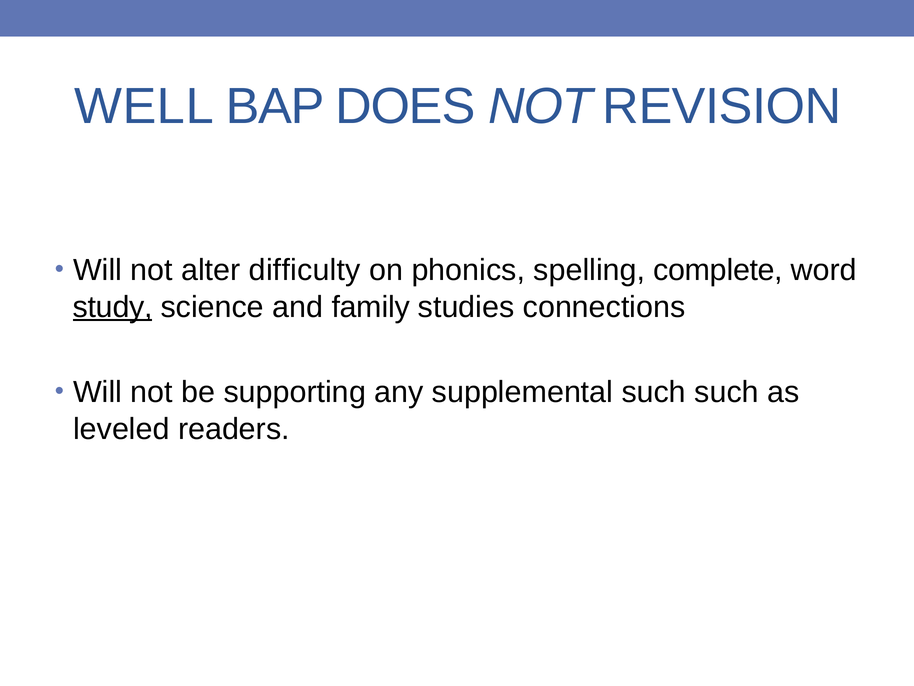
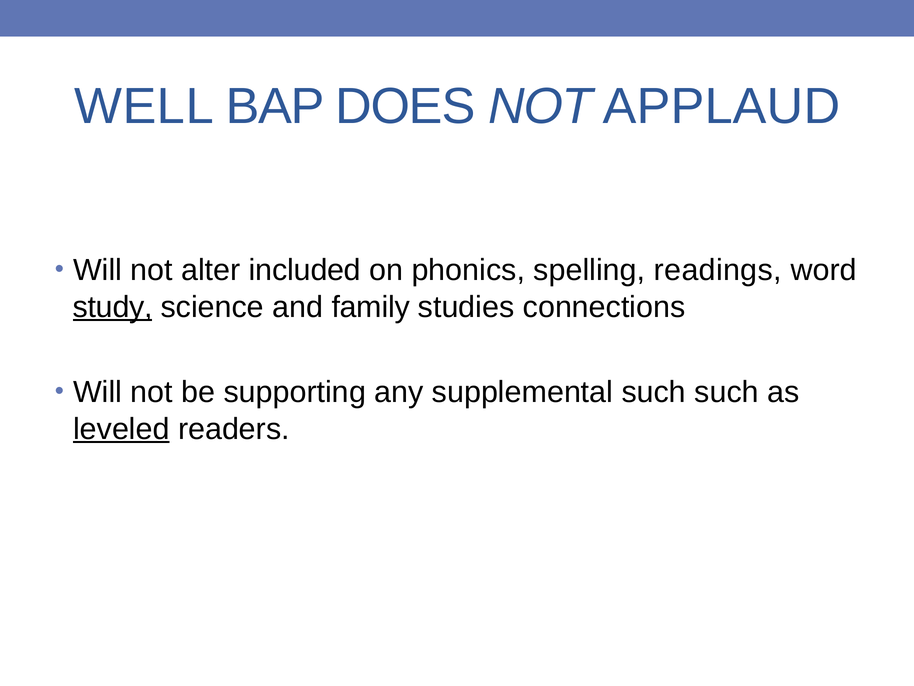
REVISION: REVISION -> APPLAUD (721, 106)
difficulty: difficulty -> included (305, 270)
complete: complete -> readings (718, 270)
leveled underline: none -> present (121, 429)
